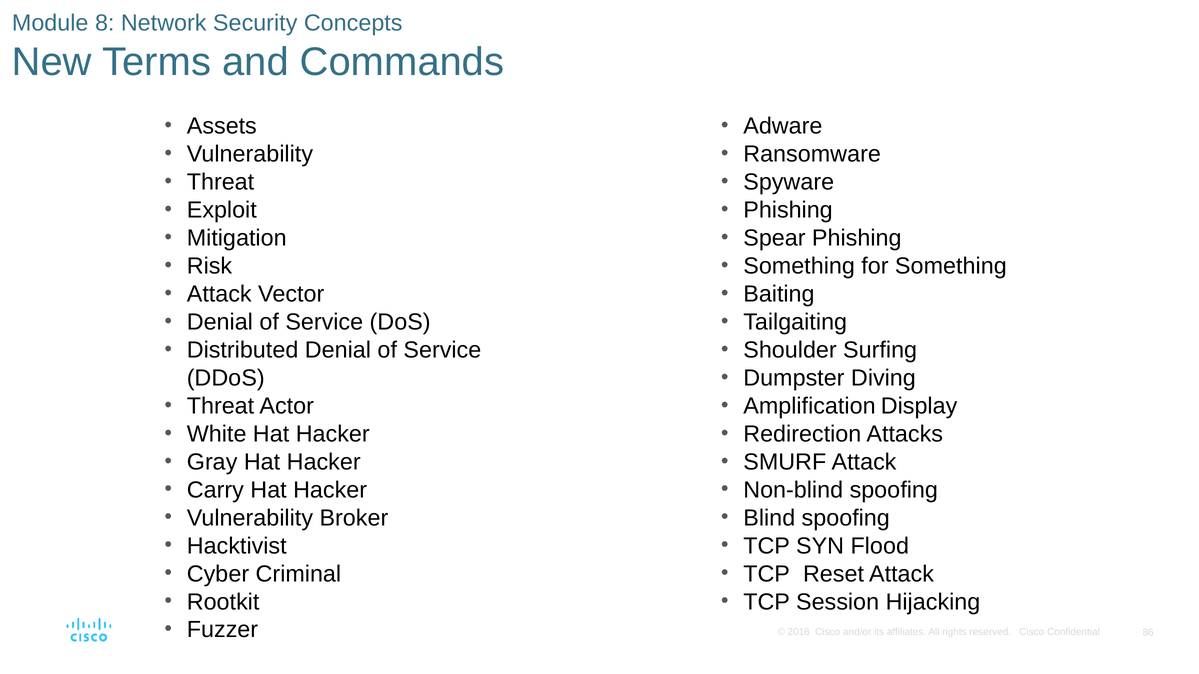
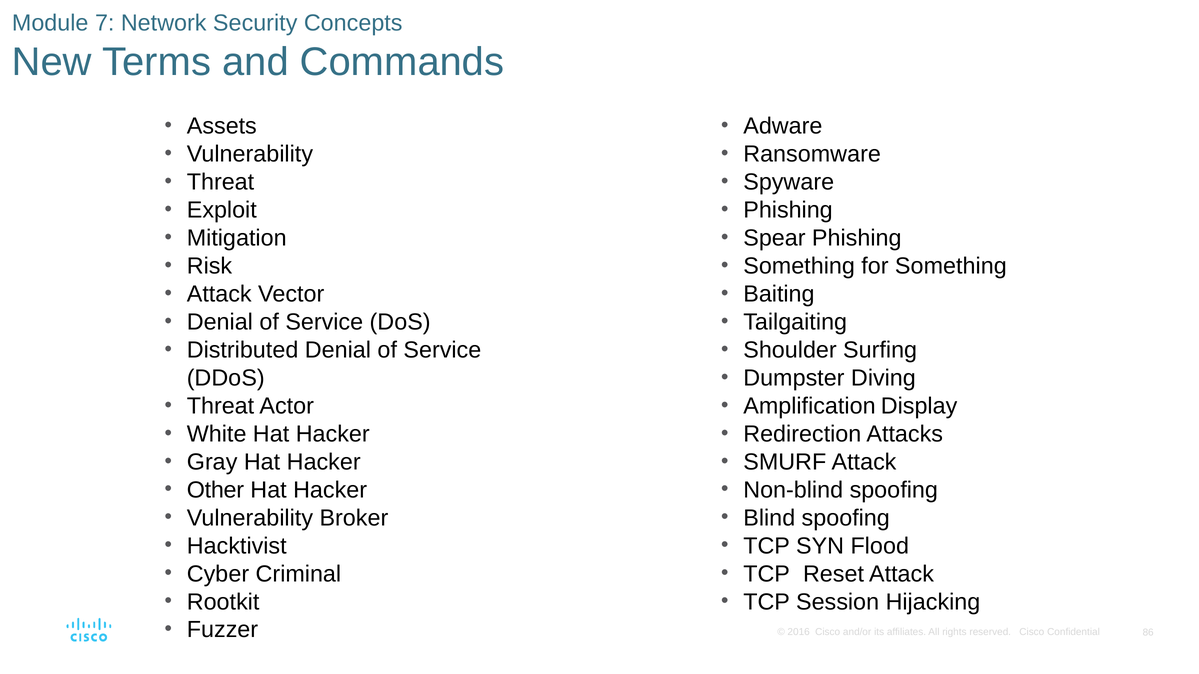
8: 8 -> 7 (105, 23)
Carry: Carry -> Other (215, 490)
